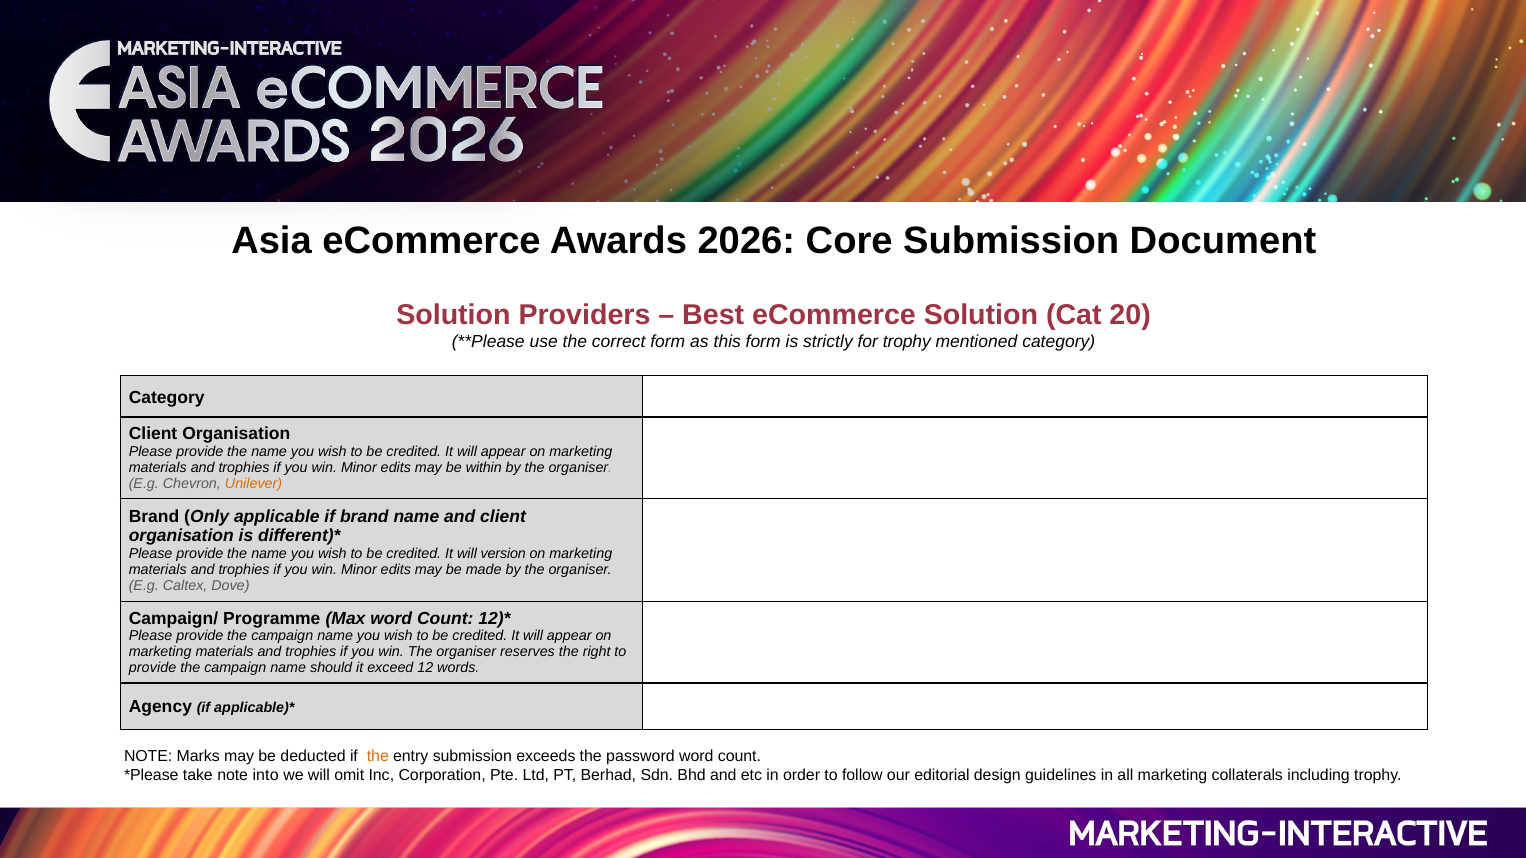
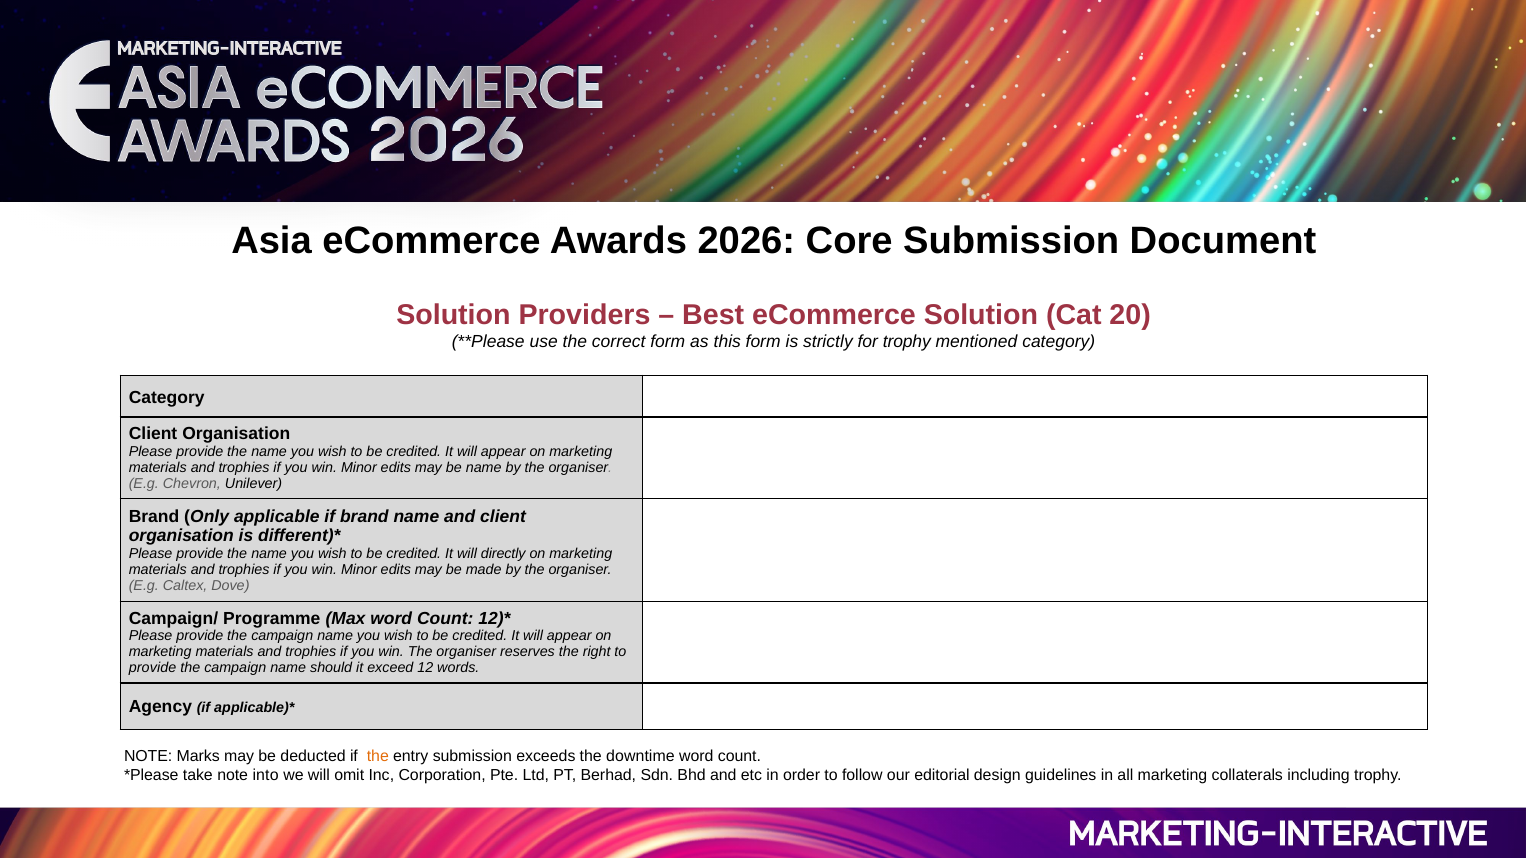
be within: within -> name (484, 468)
Unilever colour: orange -> black (254, 484)
version: version -> directly (503, 554)
password: password -> downtime (640, 757)
